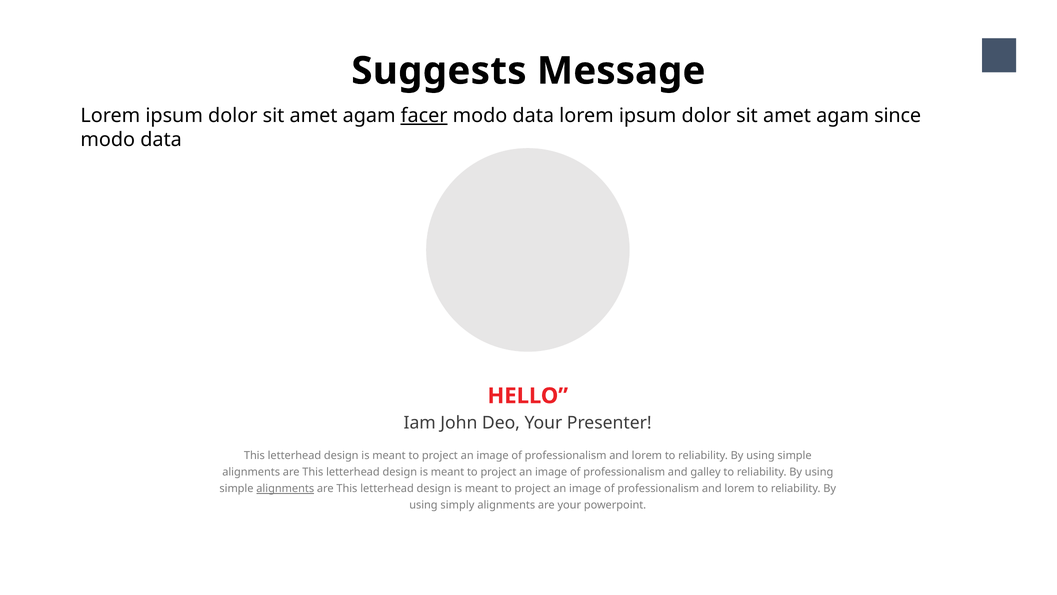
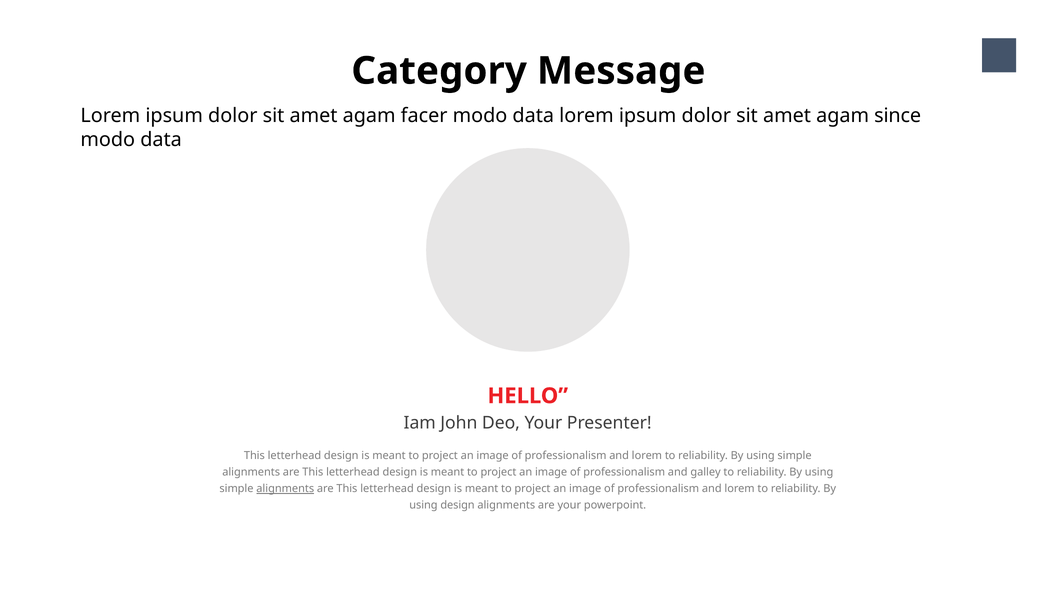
Suggests: Suggests -> Category (439, 71)
facer underline: present -> none (424, 116)
using simply: simply -> design (458, 505)
